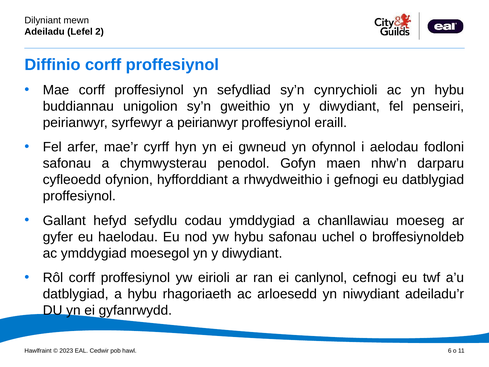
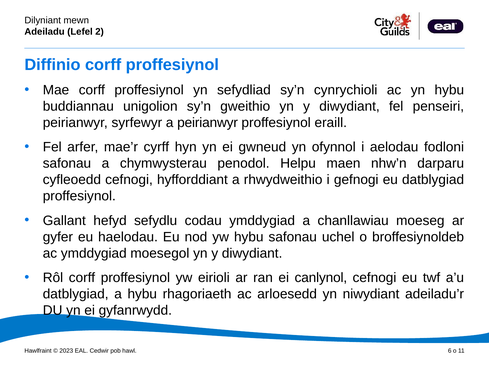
Gofyn: Gofyn -> Helpu (298, 163)
cyfleoedd ofynion: ofynion -> cefnogi (129, 180)
